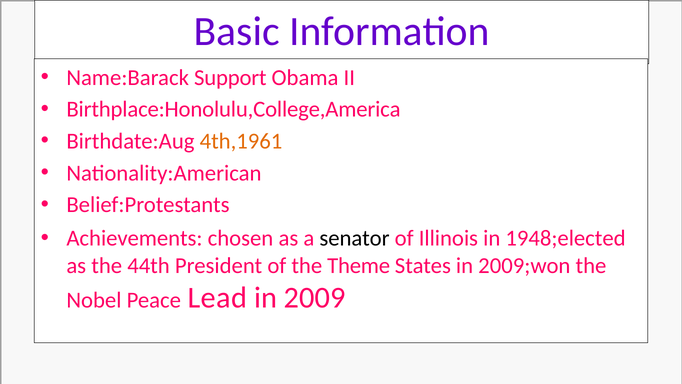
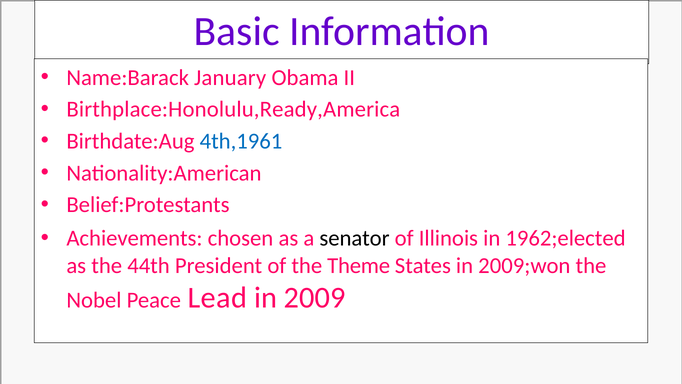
Support: Support -> January (230, 77)
Birthplace:Honolulu,College,America: Birthplace:Honolulu,College,America -> Birthplace:Honolulu,Ready,America (233, 109)
4th,1961 colour: orange -> blue (241, 141)
1948;elected: 1948;elected -> 1962;elected (566, 238)
